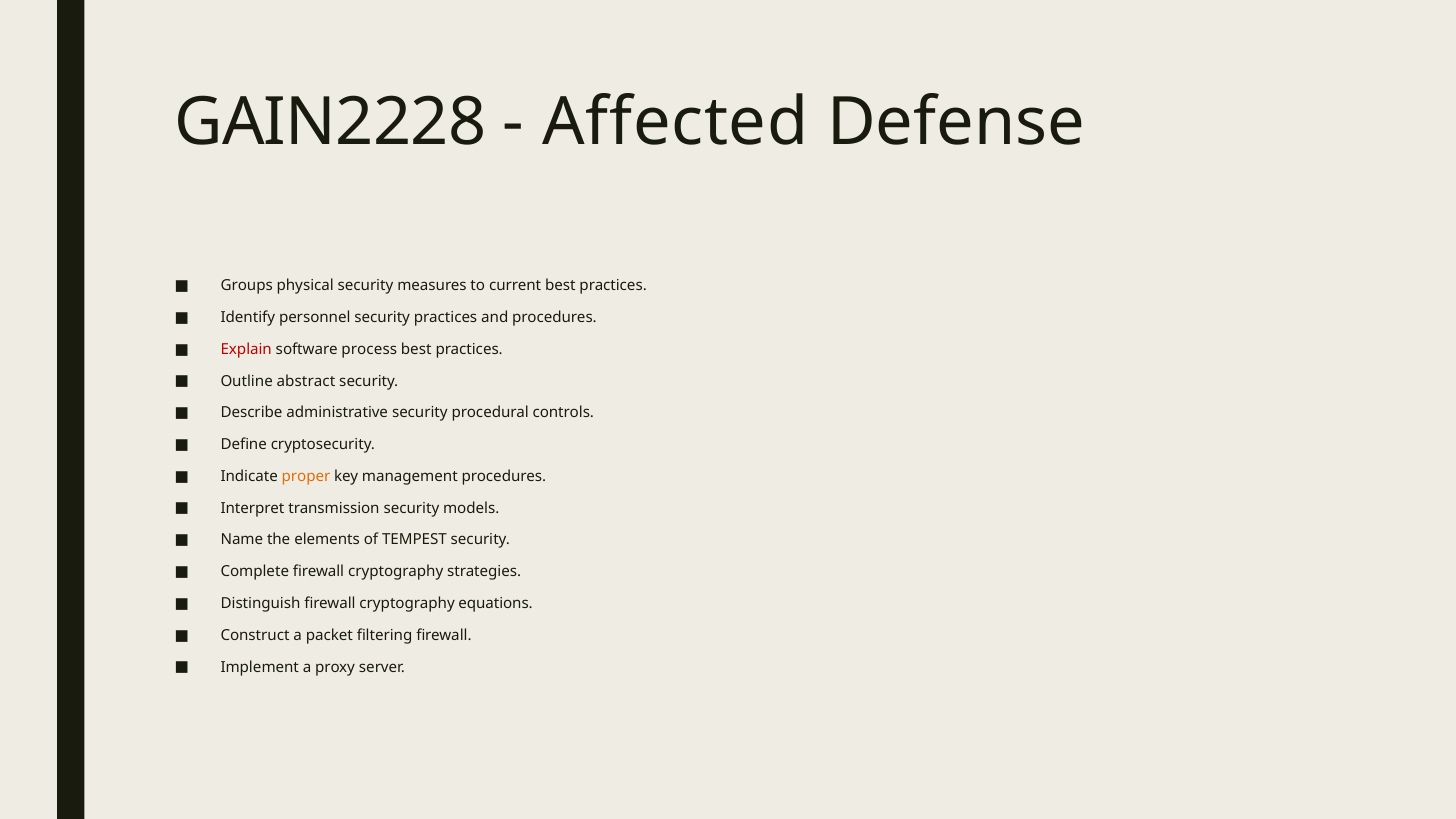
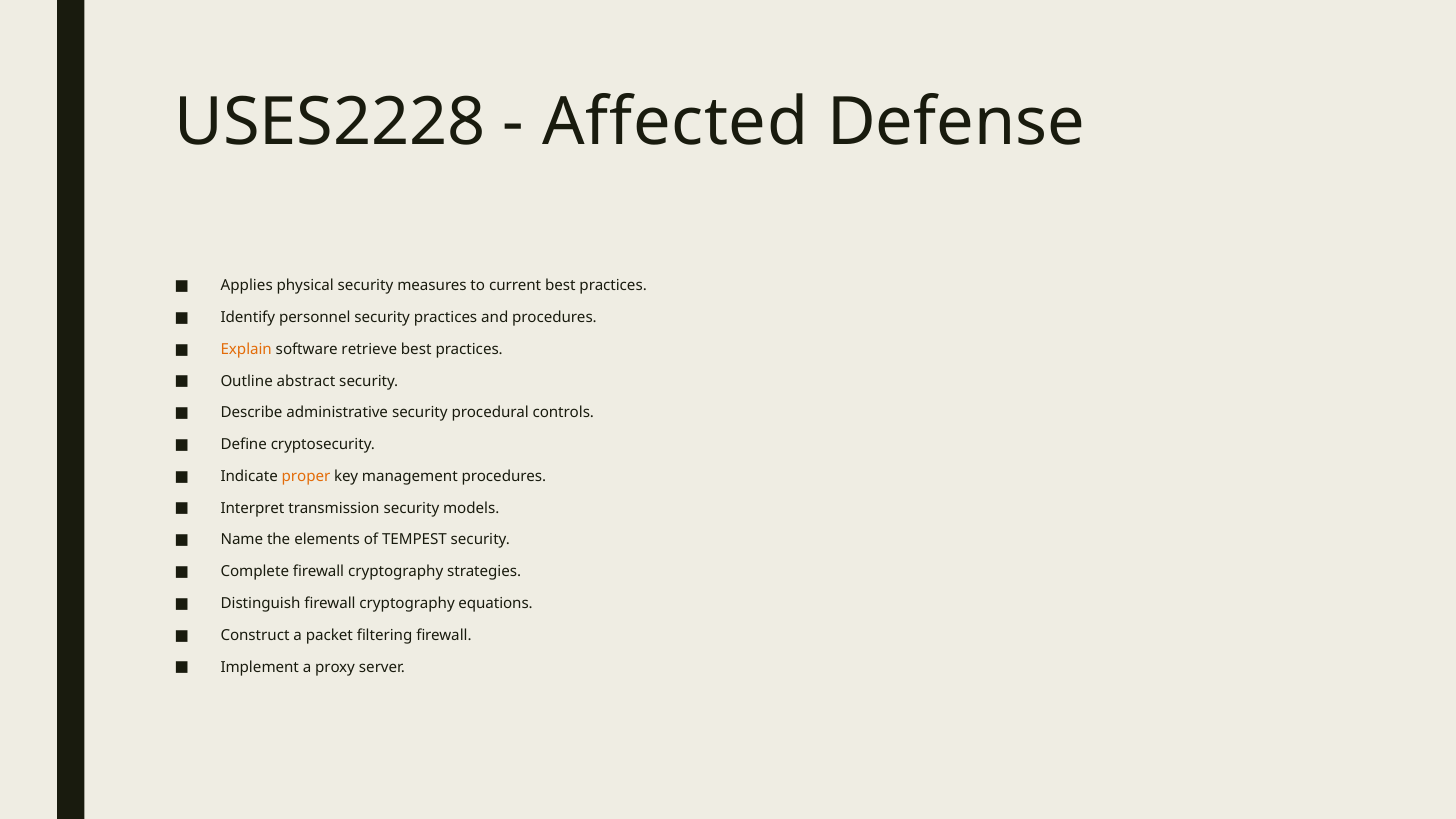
GAIN2228: GAIN2228 -> USES2228 (330, 122)
Groups: Groups -> Applies (247, 286)
Explain colour: red -> orange (246, 349)
process: process -> retrieve (369, 349)
